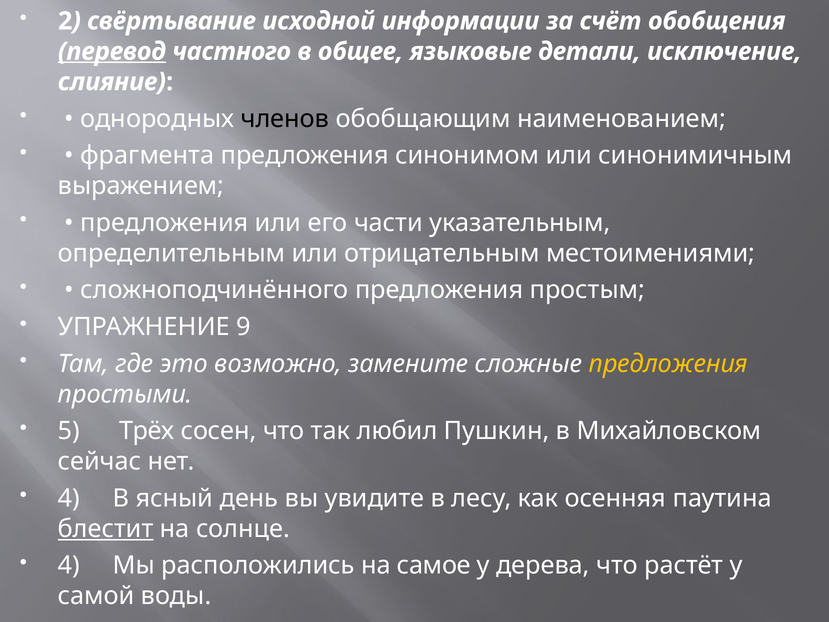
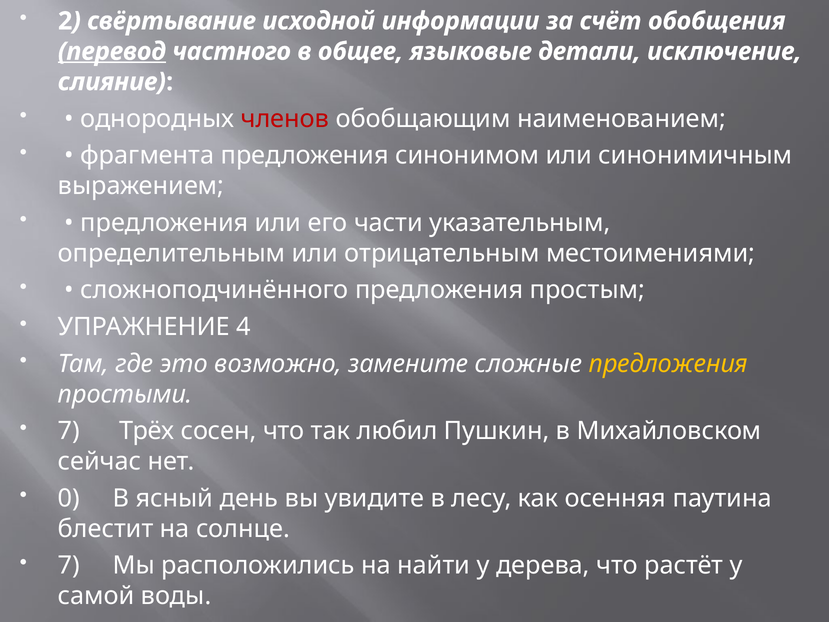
членов colour: black -> red (285, 119)
9: 9 -> 4 (244, 327)
5: 5 -> 7 (69, 431)
4: 4 -> 0 (69, 498)
блестит underline: present -> none (106, 529)
4: 4 -> 7 (69, 565)
самое: самое -> найти (434, 565)
